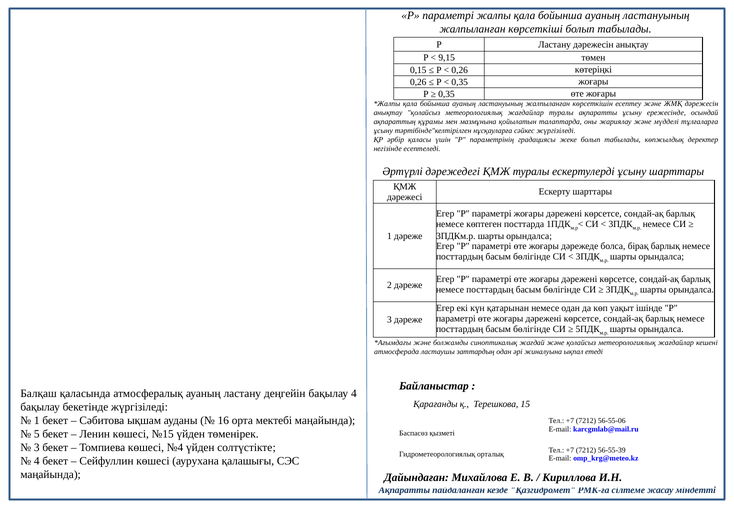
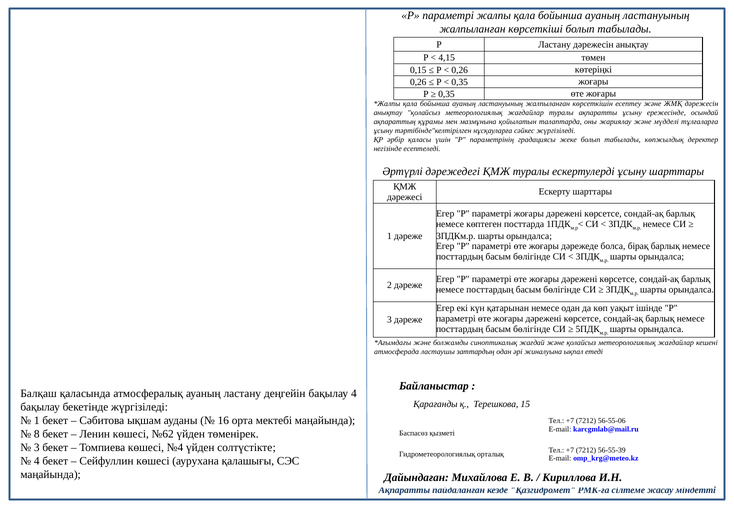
9,15: 9,15 -> 4,15 (447, 58)
5: 5 -> 8 (37, 434)
№15: №15 -> №62 (163, 434)
